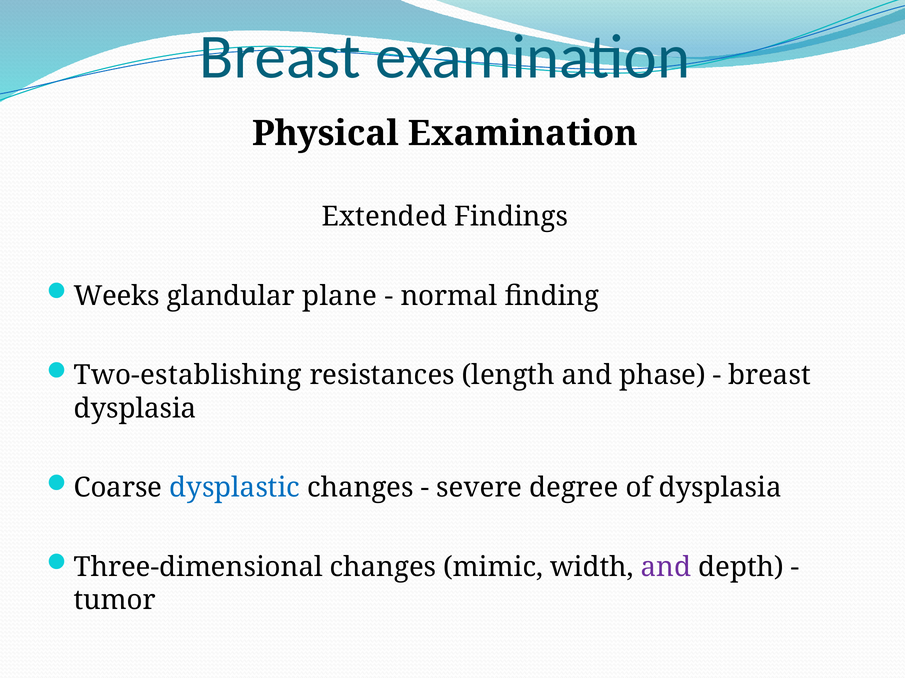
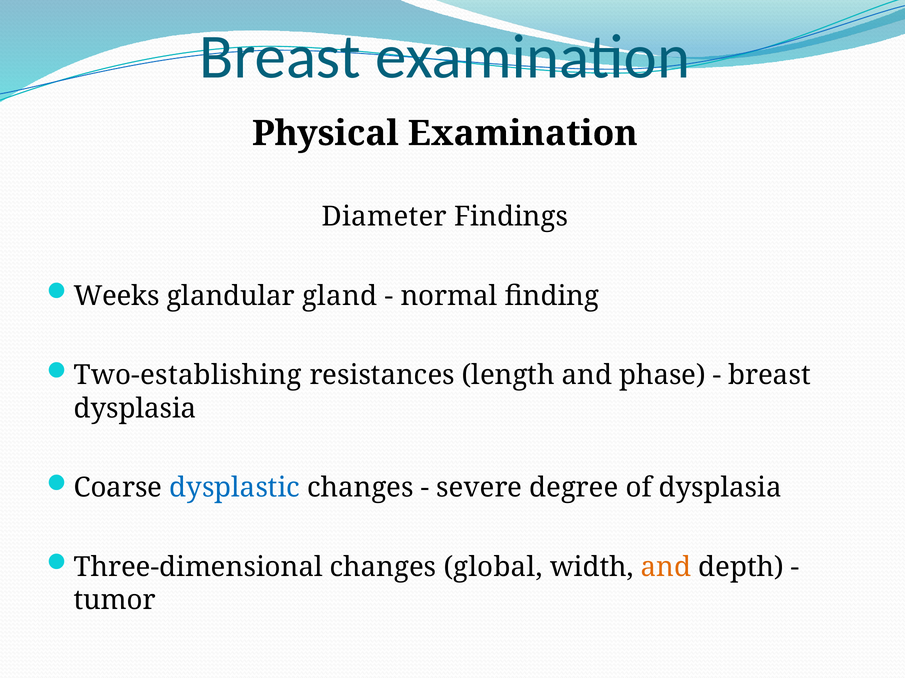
Extended: Extended -> Diameter (384, 217)
plane: plane -> gland (340, 296)
mimic: mimic -> global (493, 568)
and colour: purple -> orange (666, 568)
